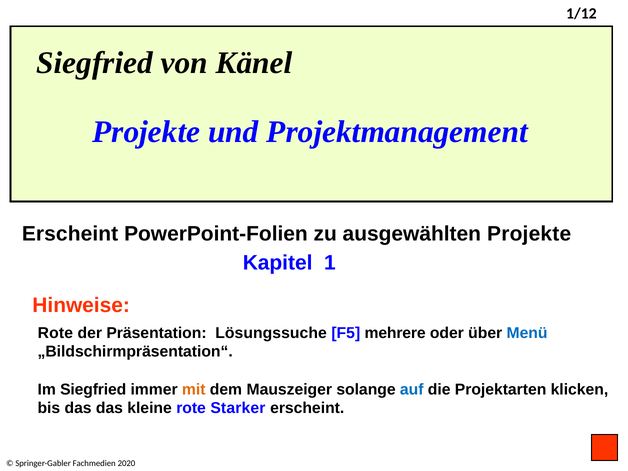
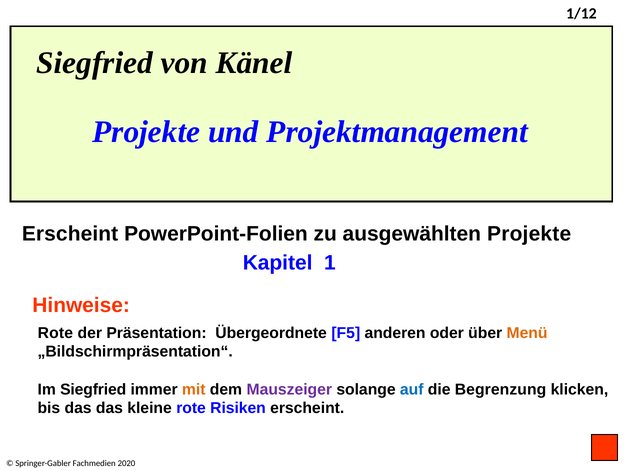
Lösungssuche: Lösungssuche -> Übergeordnete (271, 333)
mehrere: mehrere -> anderen (395, 333)
Menü colour: blue -> orange (527, 333)
Mauszeiger colour: black -> purple (289, 389)
Projektarten: Projektarten -> Begrenzung (501, 389)
Starker: Starker -> Risiken (238, 408)
